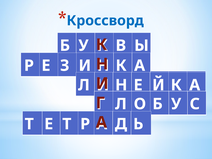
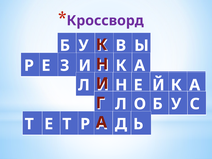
Кроссворд colour: blue -> purple (105, 21)
